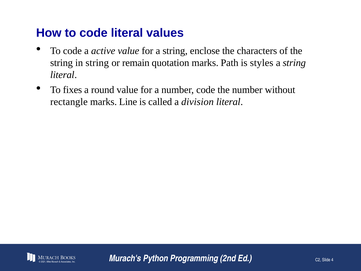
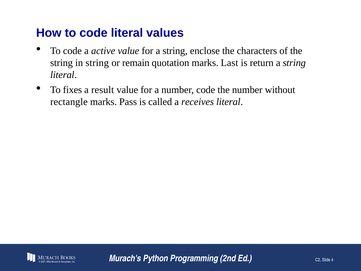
Path: Path -> Last (229, 63)
styles: styles -> return (262, 63)
round: round -> result (103, 90)
Line: Line -> Pass (128, 102)
division: division -> receives (198, 102)
